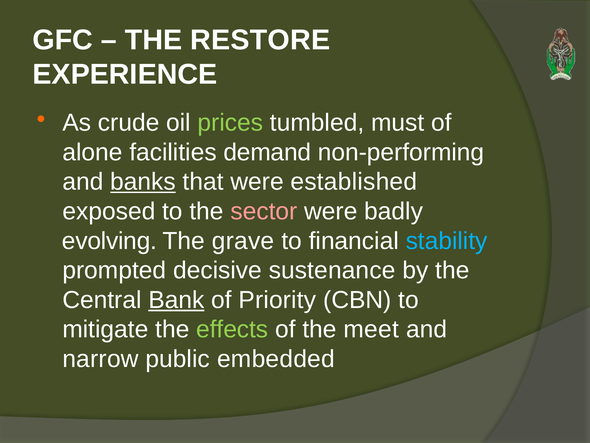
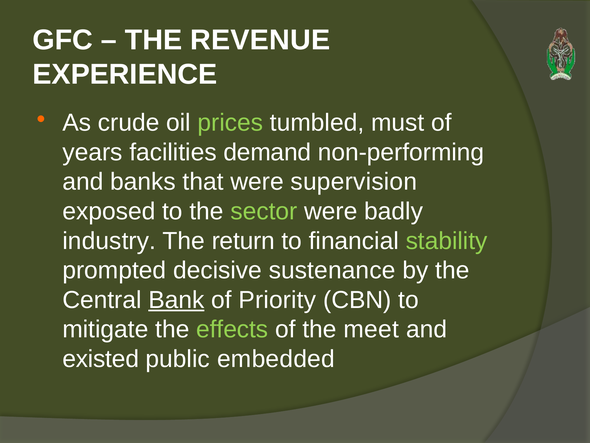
RESTORE: RESTORE -> REVENUE (260, 40)
alone: alone -> years (92, 152)
banks underline: present -> none (143, 182)
established: established -> supervision (354, 182)
sector colour: pink -> light green (264, 211)
evolving: evolving -> industry (109, 241)
grave: grave -> return (243, 241)
stability colour: light blue -> light green (447, 241)
narrow: narrow -> existed (101, 359)
